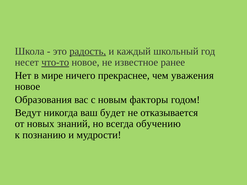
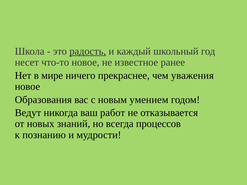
что-то underline: present -> none (55, 62)
факторы: факторы -> умением (149, 100)
будет: будет -> работ (113, 113)
обучению: обучению -> процессов (158, 124)
